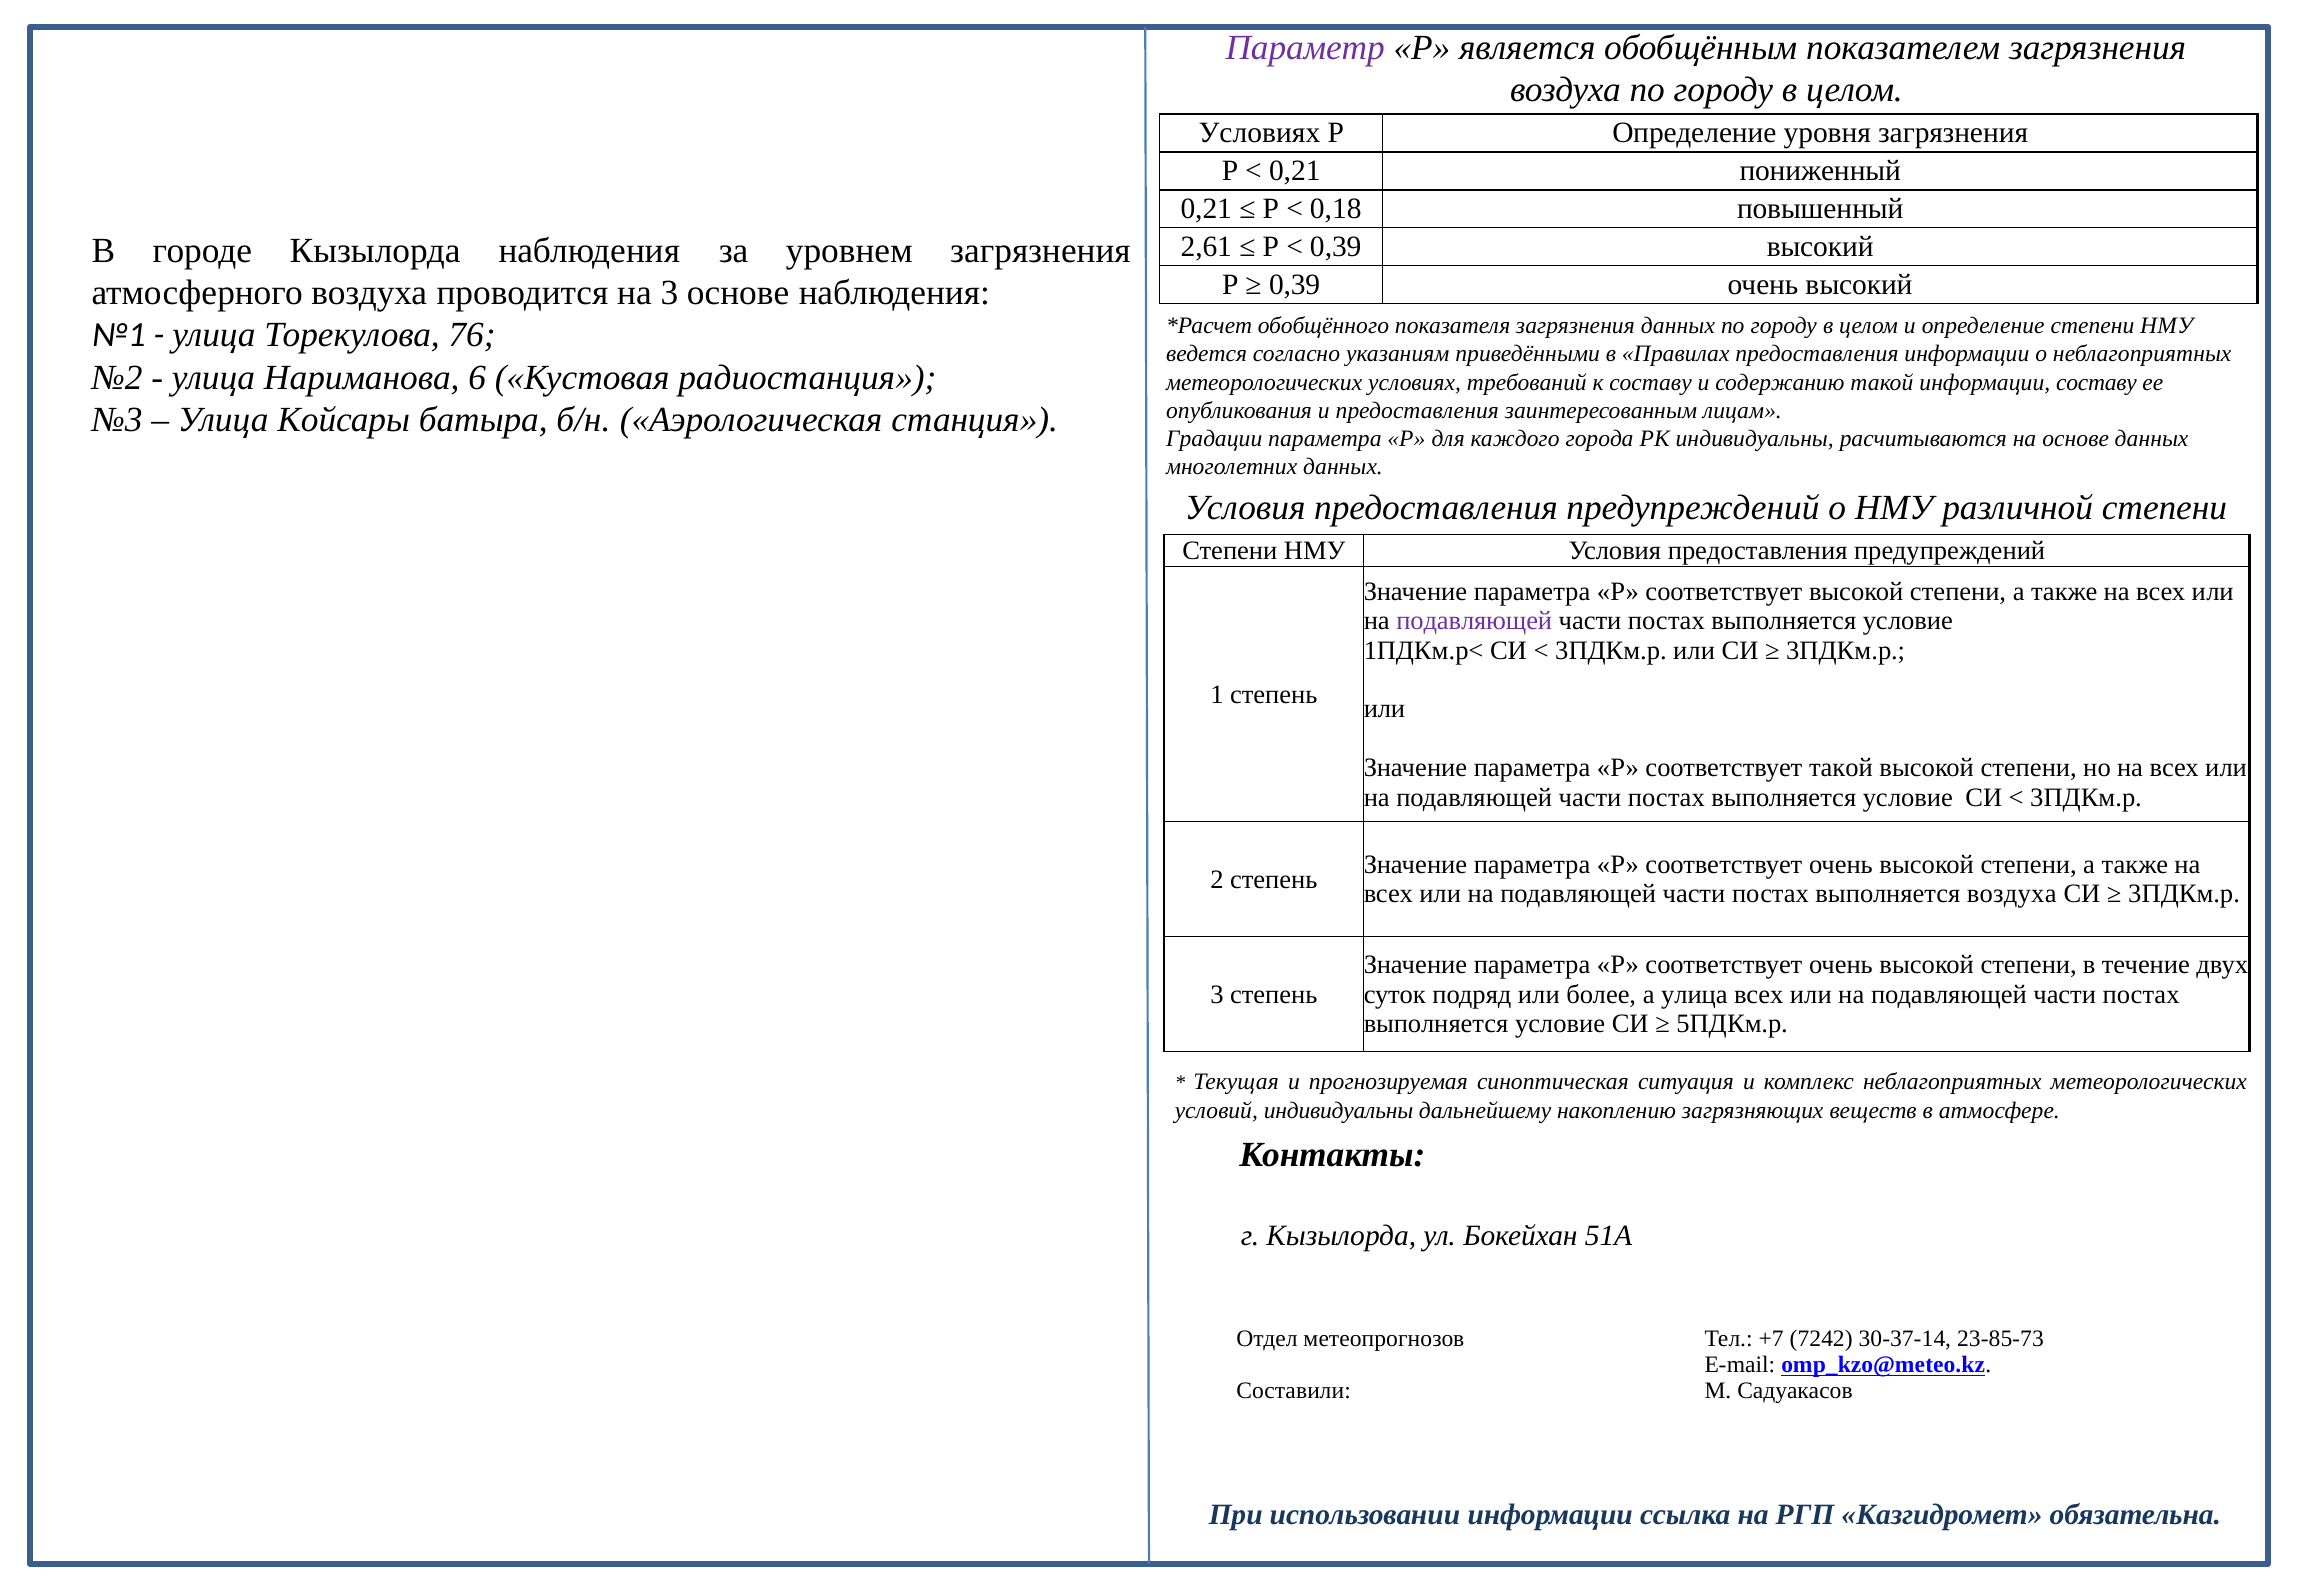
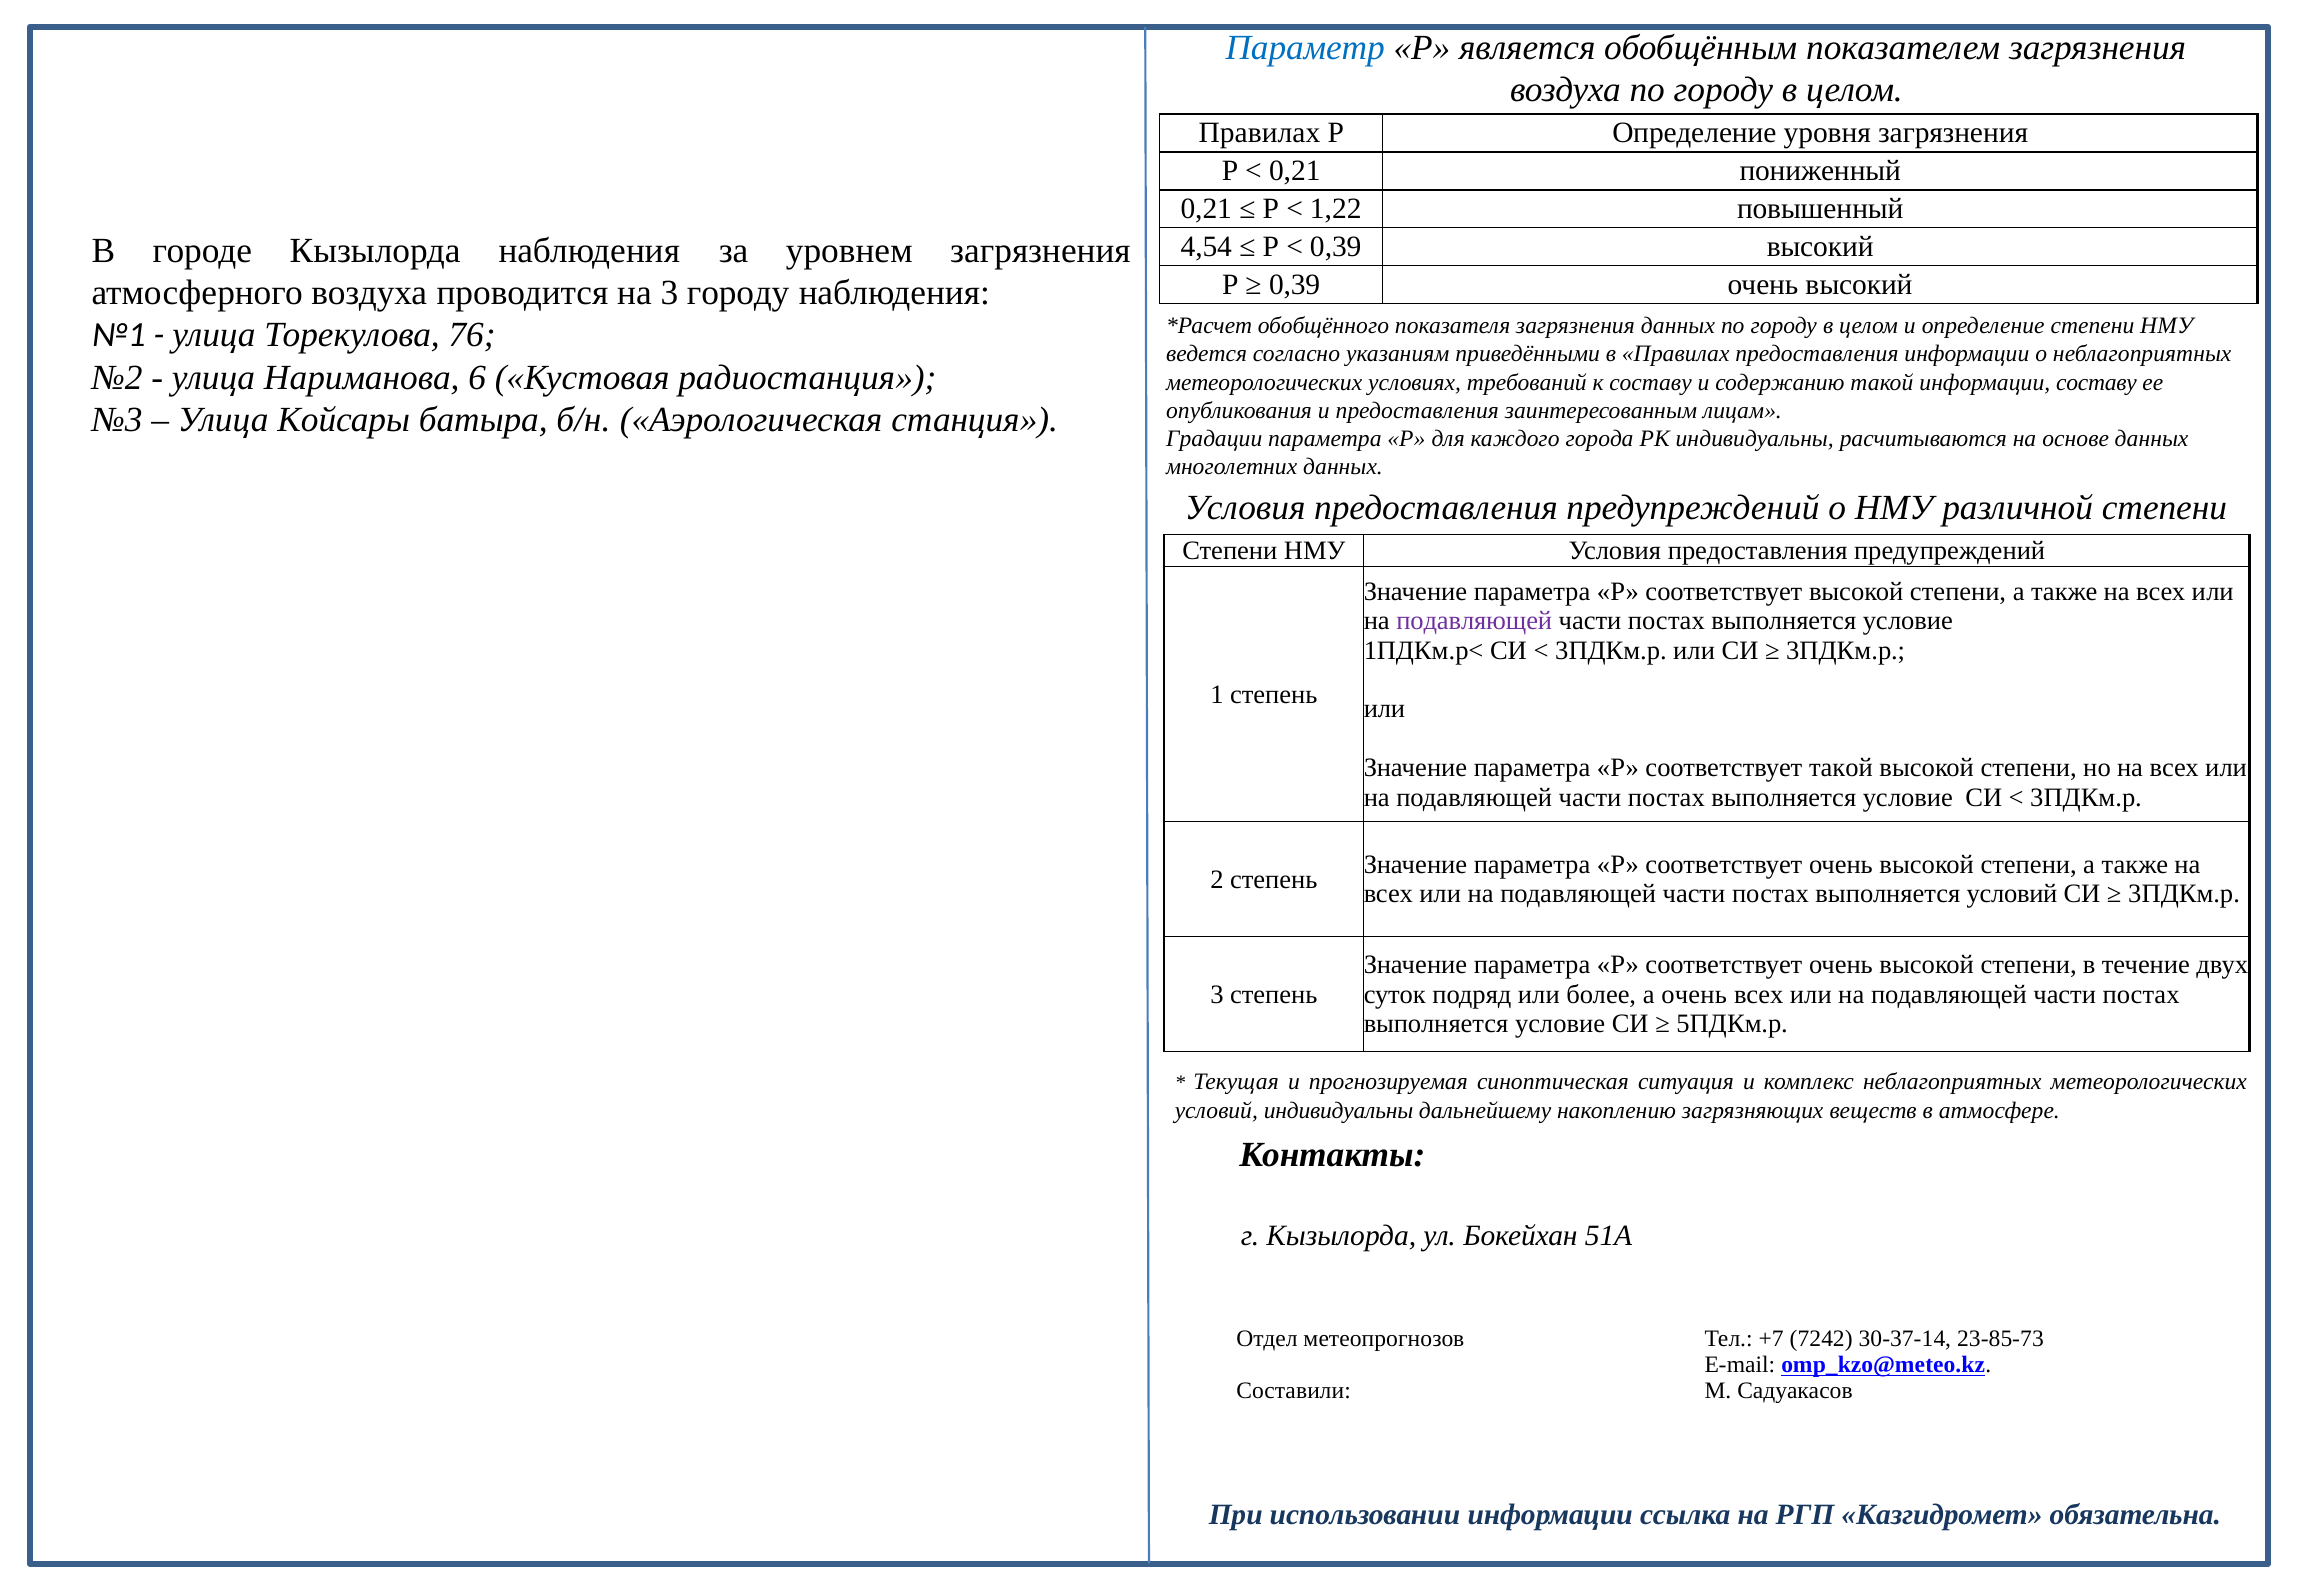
Параметр colour: purple -> blue (1305, 48)
Условиях: Условиях -> Правилах (1259, 133)
0,18: 0,18 -> 1,22 (1336, 209)
2,61: 2,61 -> 4,54 (1206, 246)
3 основе: основе -> городу (738, 293)
выполняется воздуха: воздуха -> условий (2012, 894)
а улица: улица -> очень (1694, 994)
